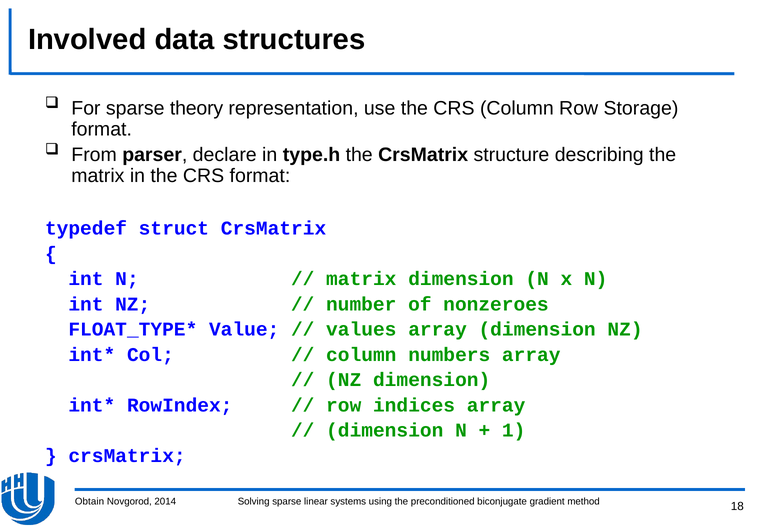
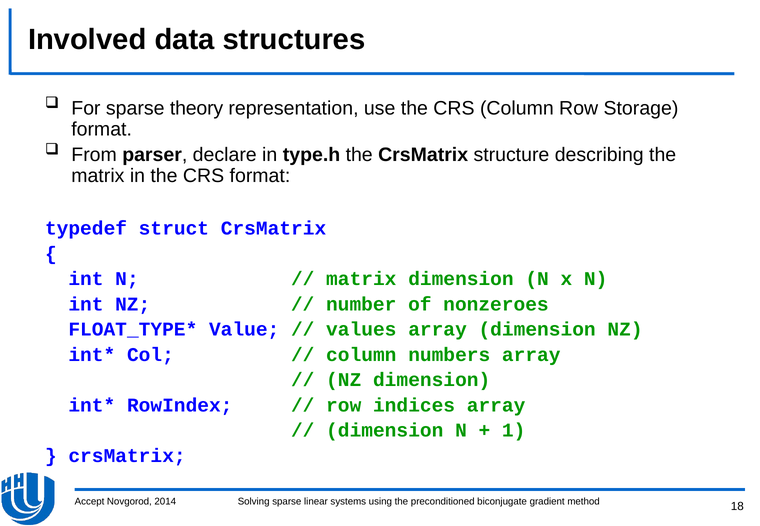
Obtain: Obtain -> Accept (90, 502)
